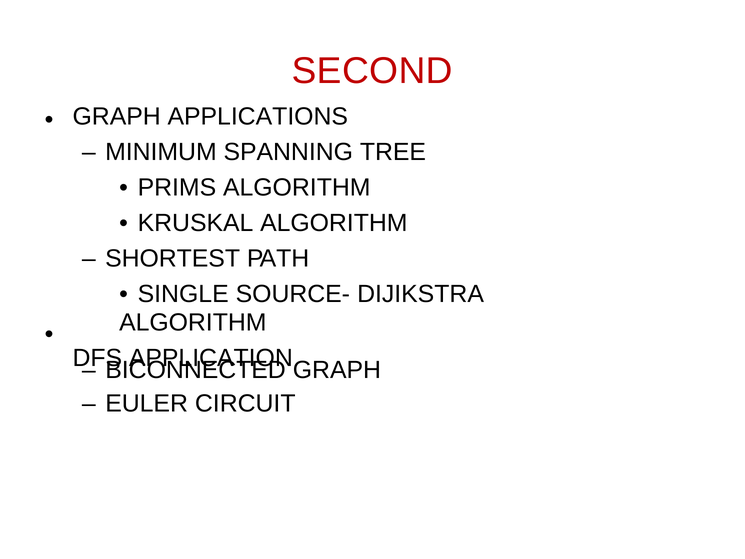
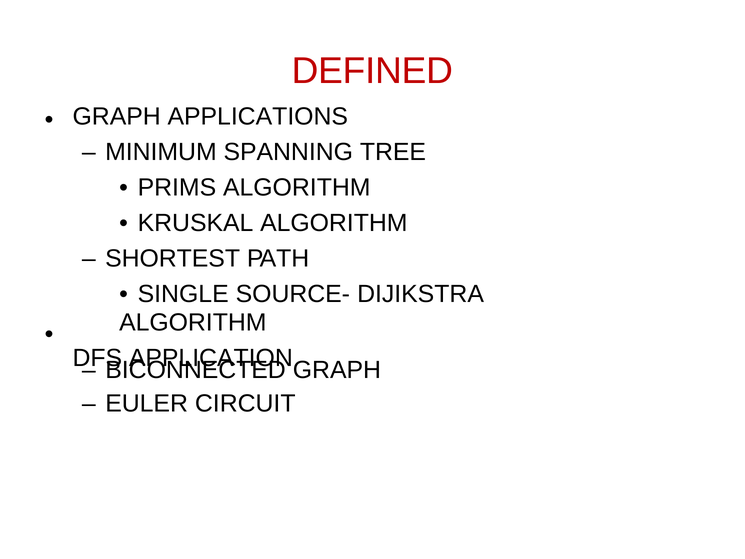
SECOND: SECOND -> DEFINED (373, 71)
